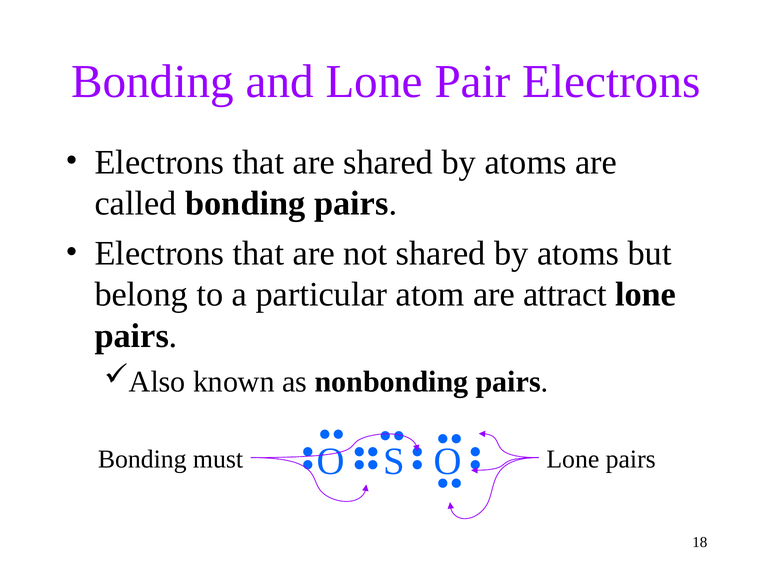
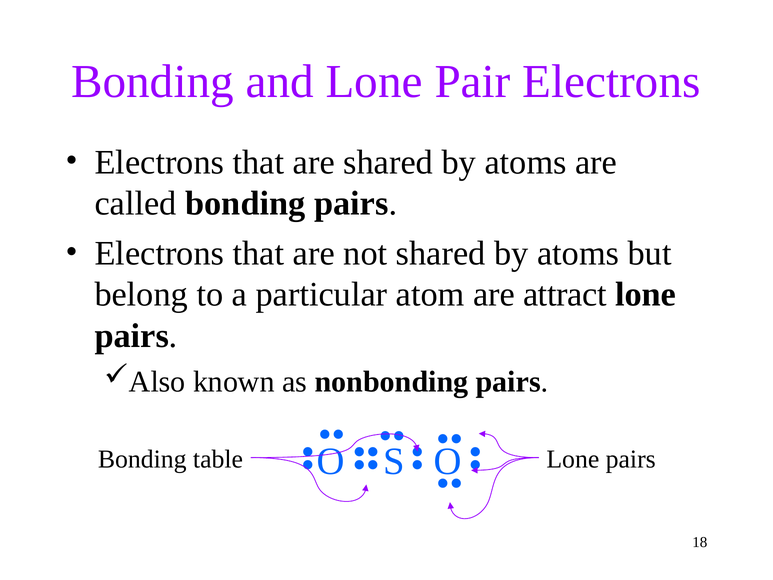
must: must -> table (218, 459)
